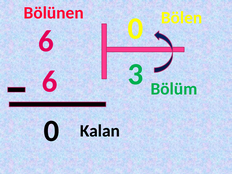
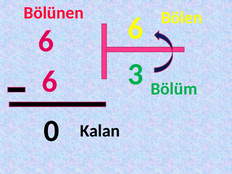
0: 0 -> 6 (135, 28)
